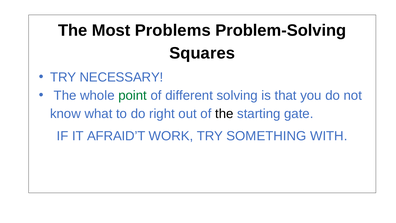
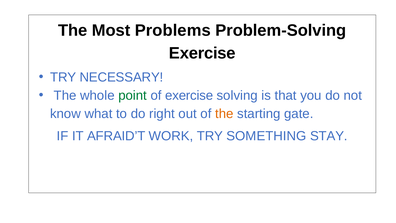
Squares: Squares -> Exercise (202, 53)
of different: different -> exercise (189, 95)
the colour: black -> orange (224, 114)
WITH: WITH -> STAY (329, 136)
